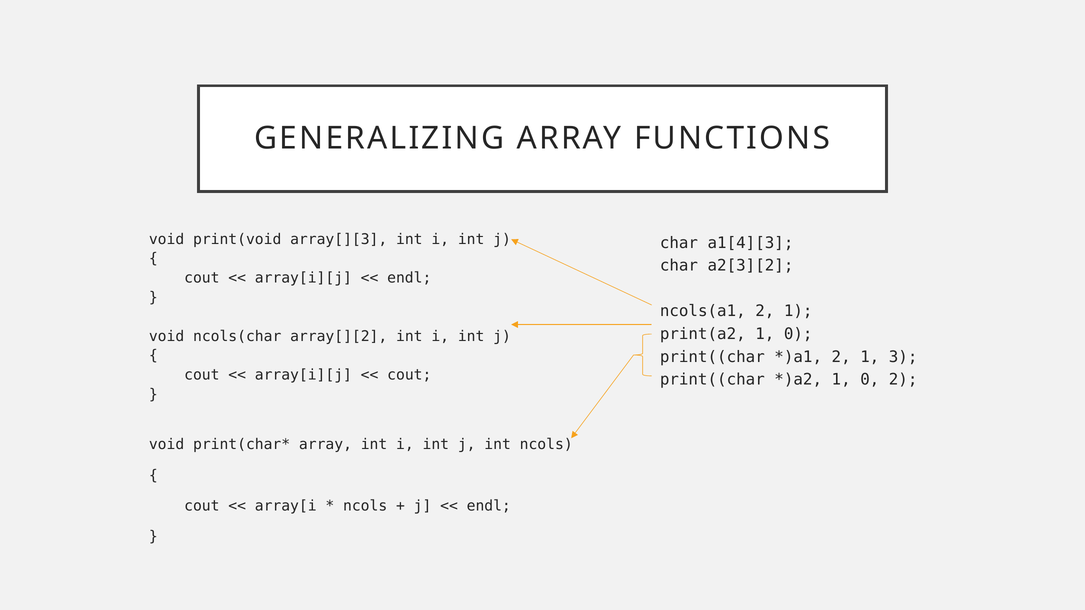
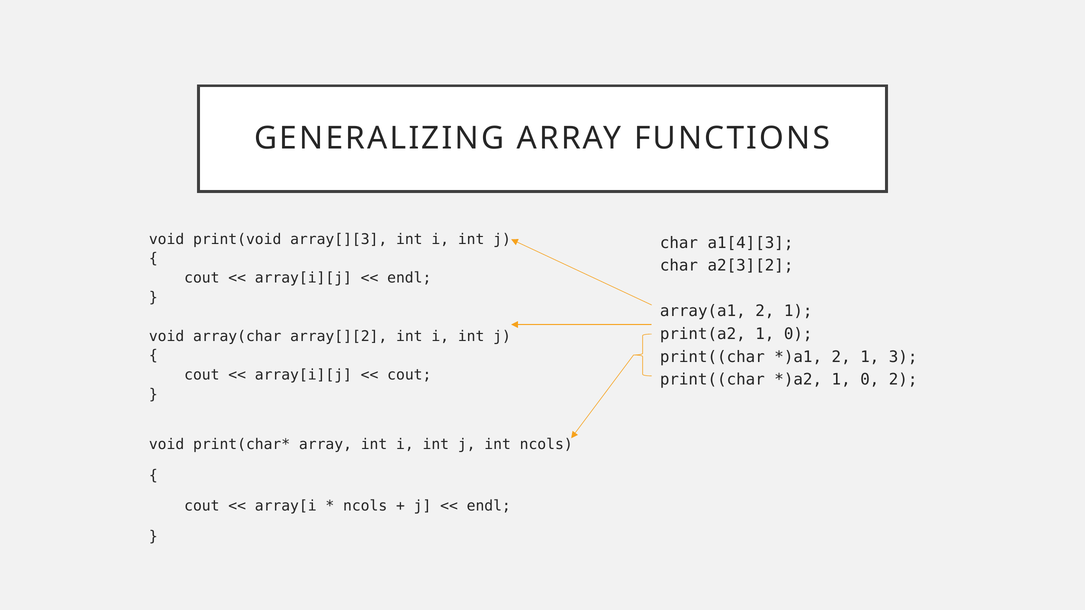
ncols(a1: ncols(a1 -> array(a1 (703, 311)
ncols(char: ncols(char -> array(char (237, 336)
